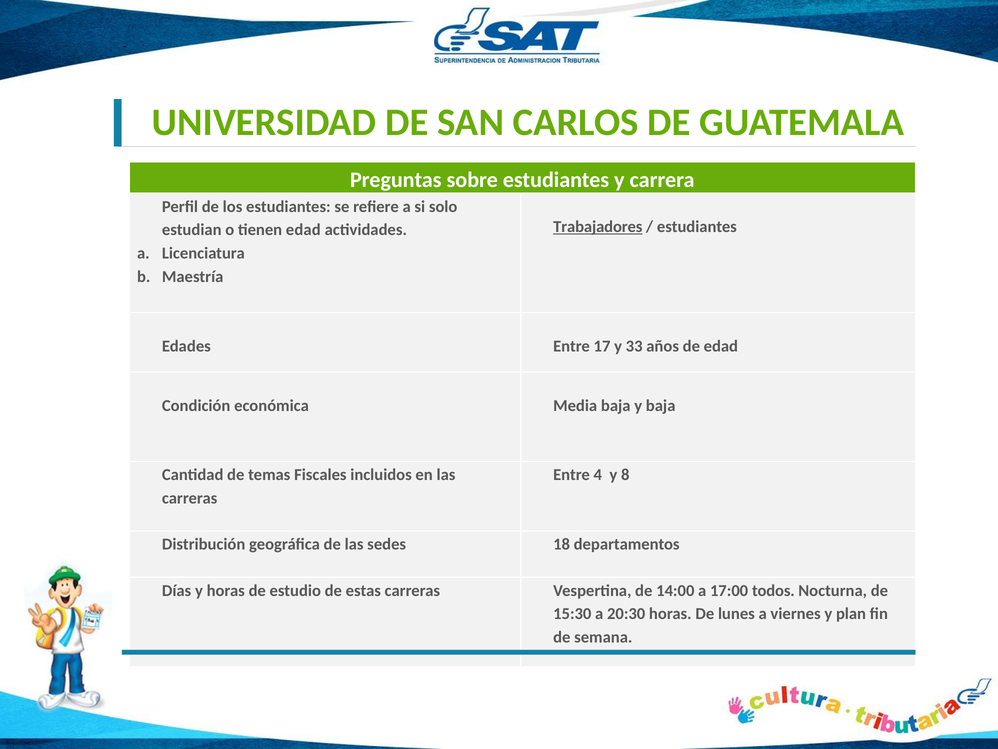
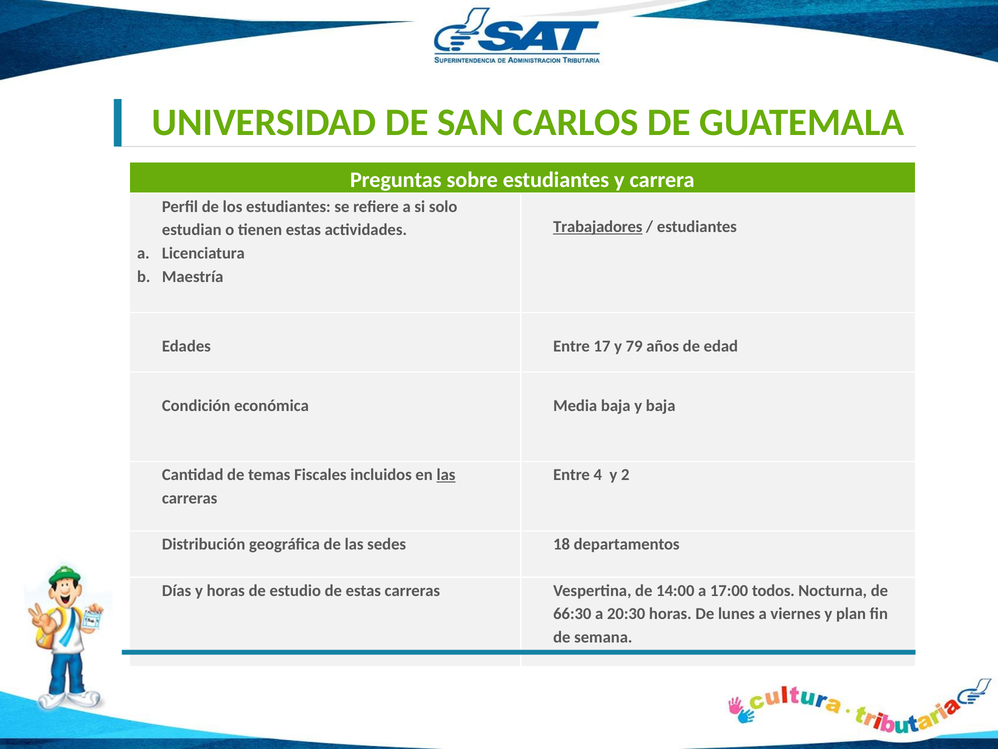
tienen edad: edad -> estas (303, 230)
33: 33 -> 79 (634, 346)
las underline: none -> present (446, 474)
8: 8 -> 2 (625, 474)
15:30: 15:30 -> 66:30 (572, 614)
